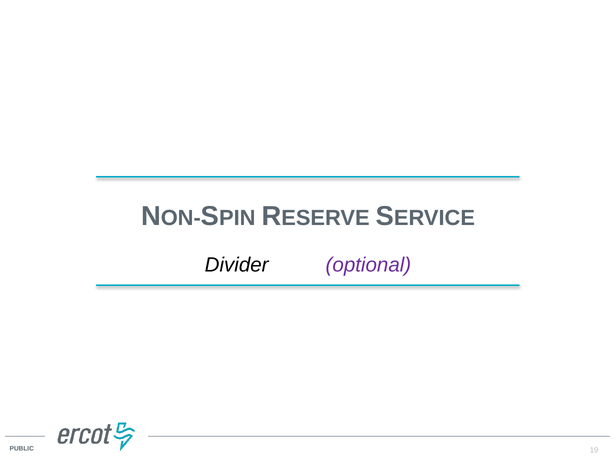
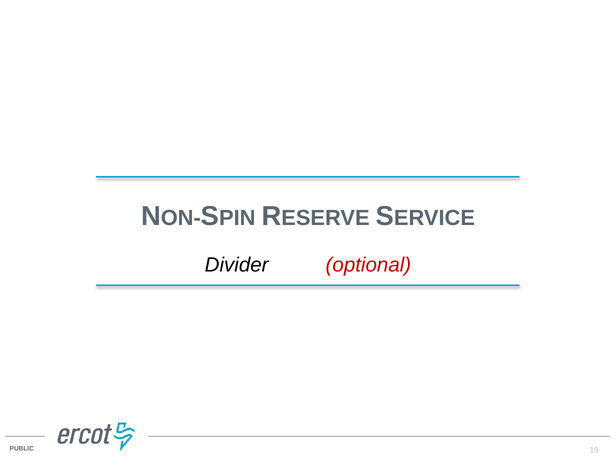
optional colour: purple -> red (368, 265)
